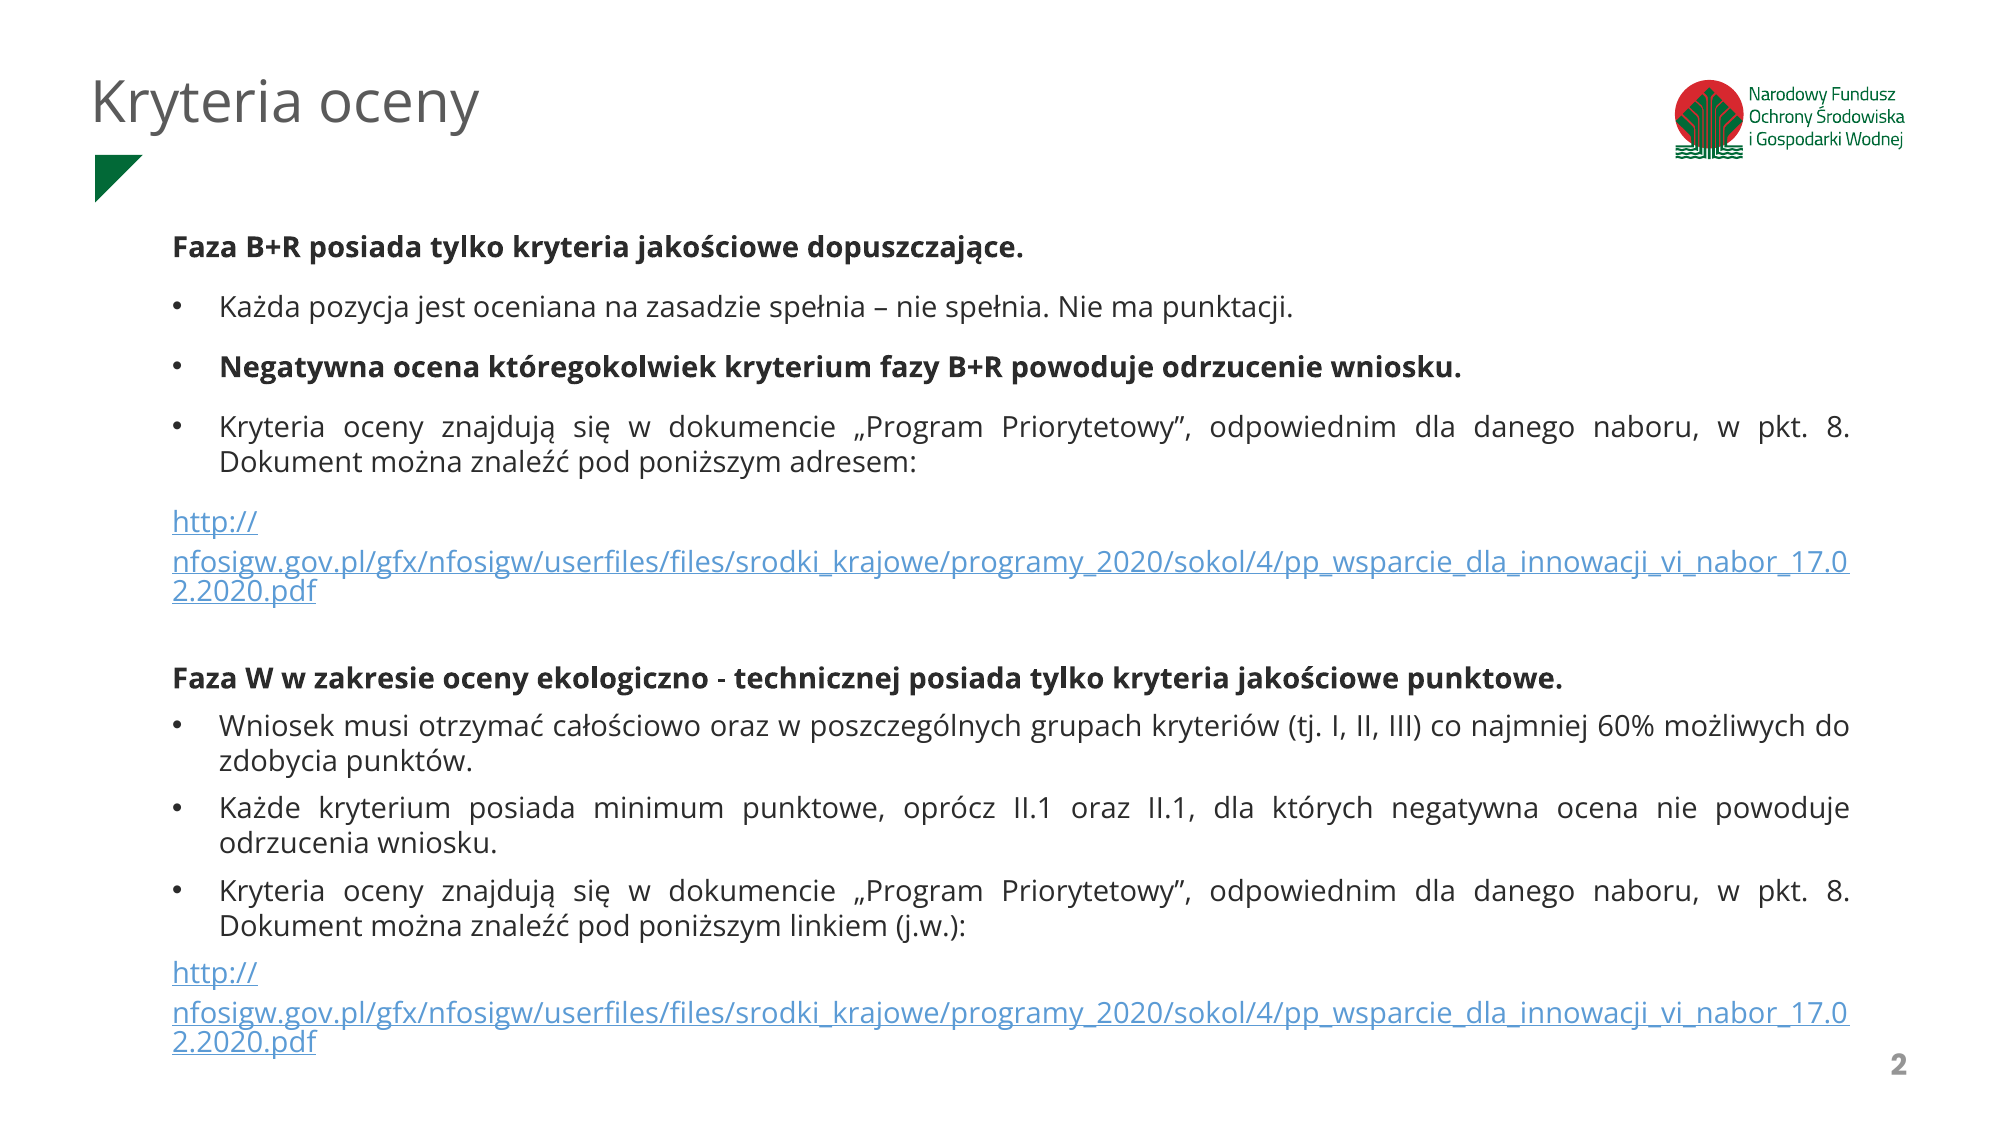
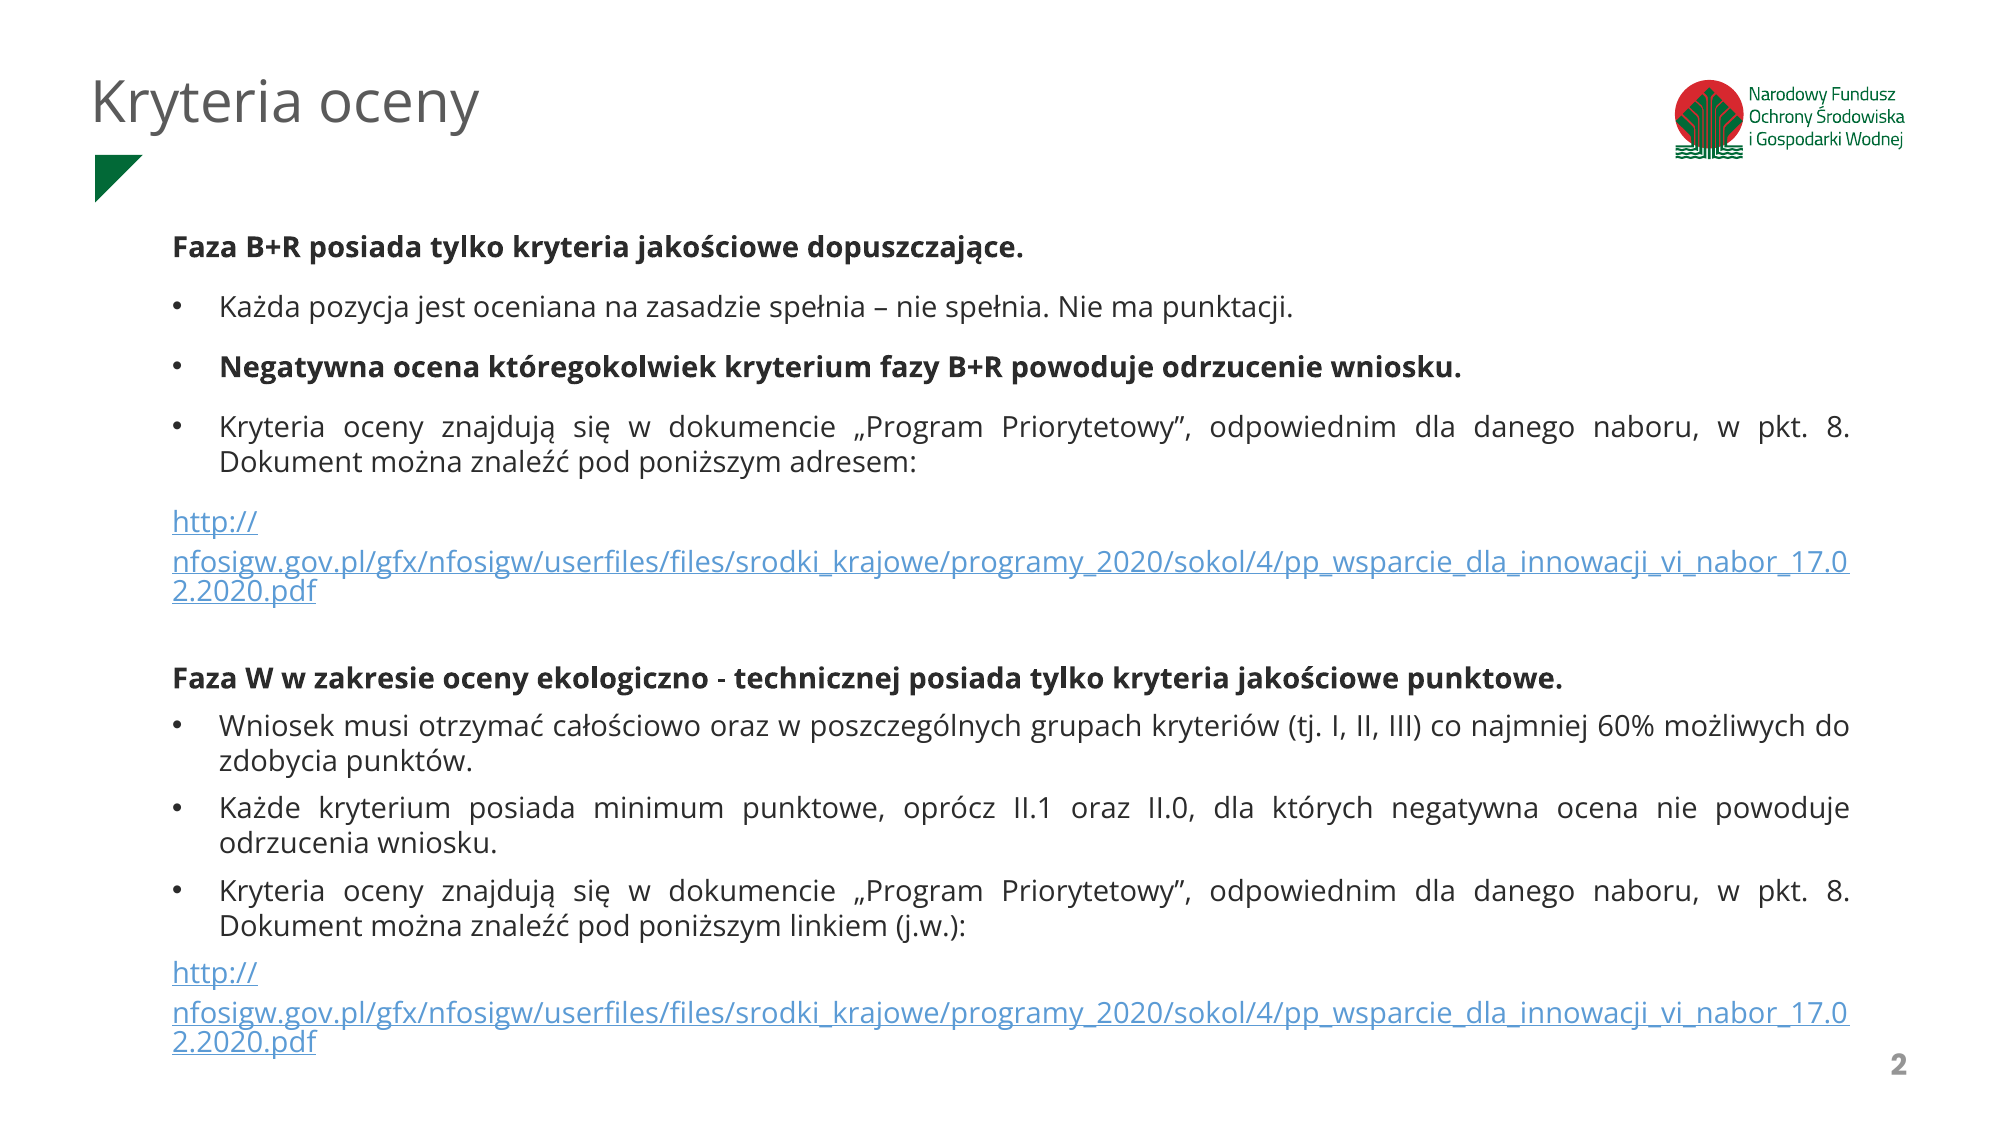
oraz II.1: II.1 -> II.0 (1172, 809)
